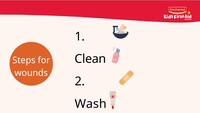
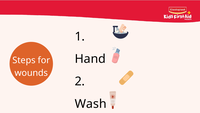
Clean: Clean -> Hand (90, 59)
